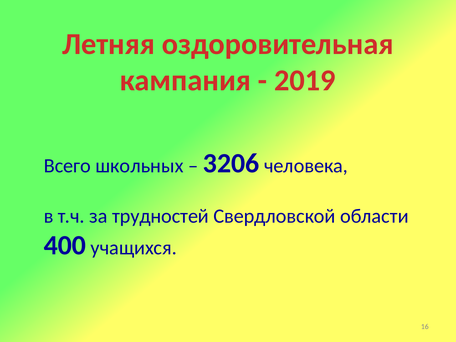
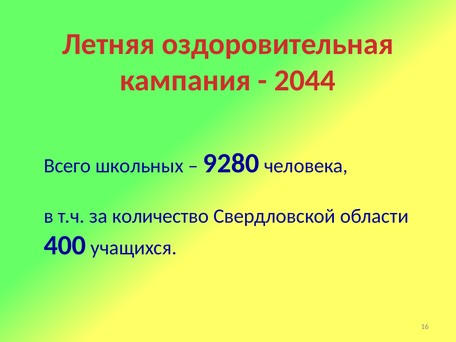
2019: 2019 -> 2044 (305, 80)
3206: 3206 -> 9280 (231, 163)
трудностей: трудностей -> количество (161, 216)
